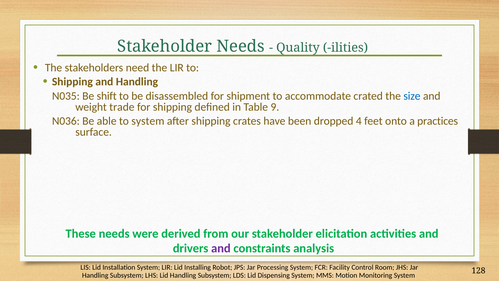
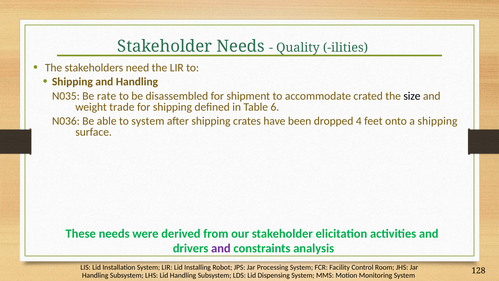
shift: shift -> rate (107, 96)
size colour: blue -> black (412, 96)
9: 9 -> 6 (275, 107)
a practices: practices -> shipping (437, 121)
